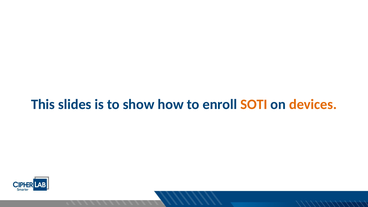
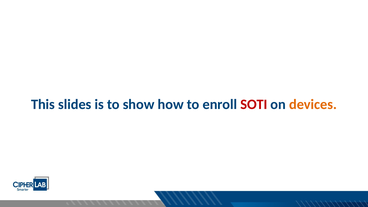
SOTI colour: orange -> red (254, 104)
